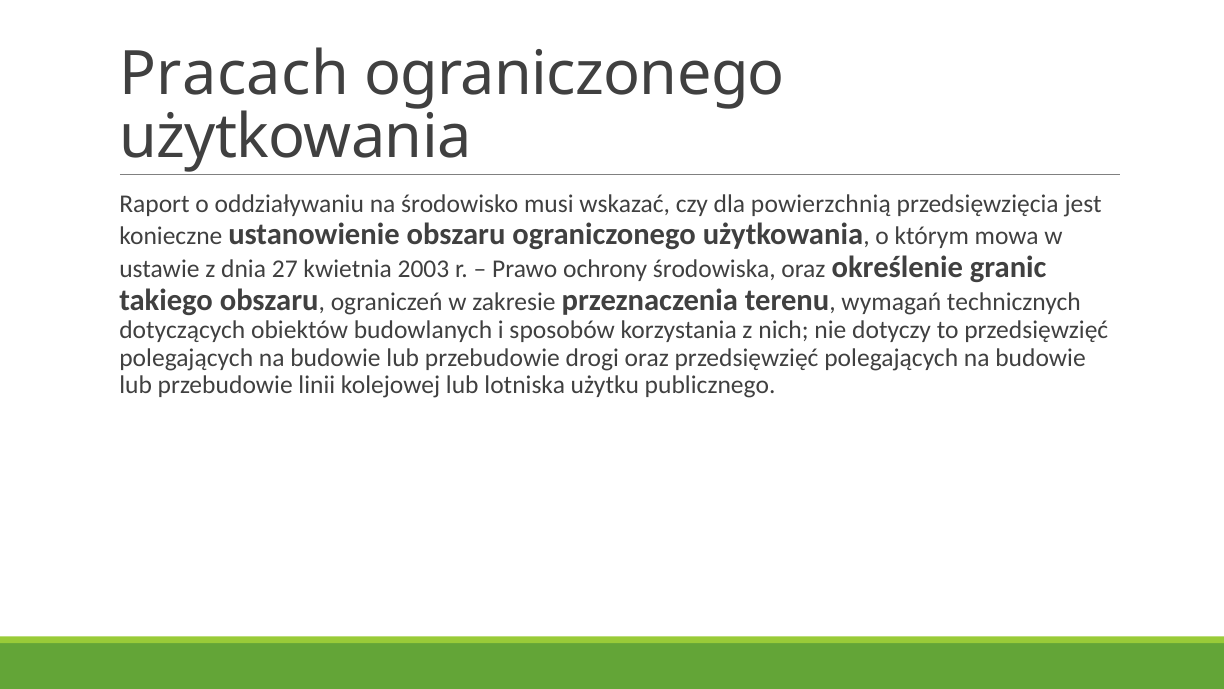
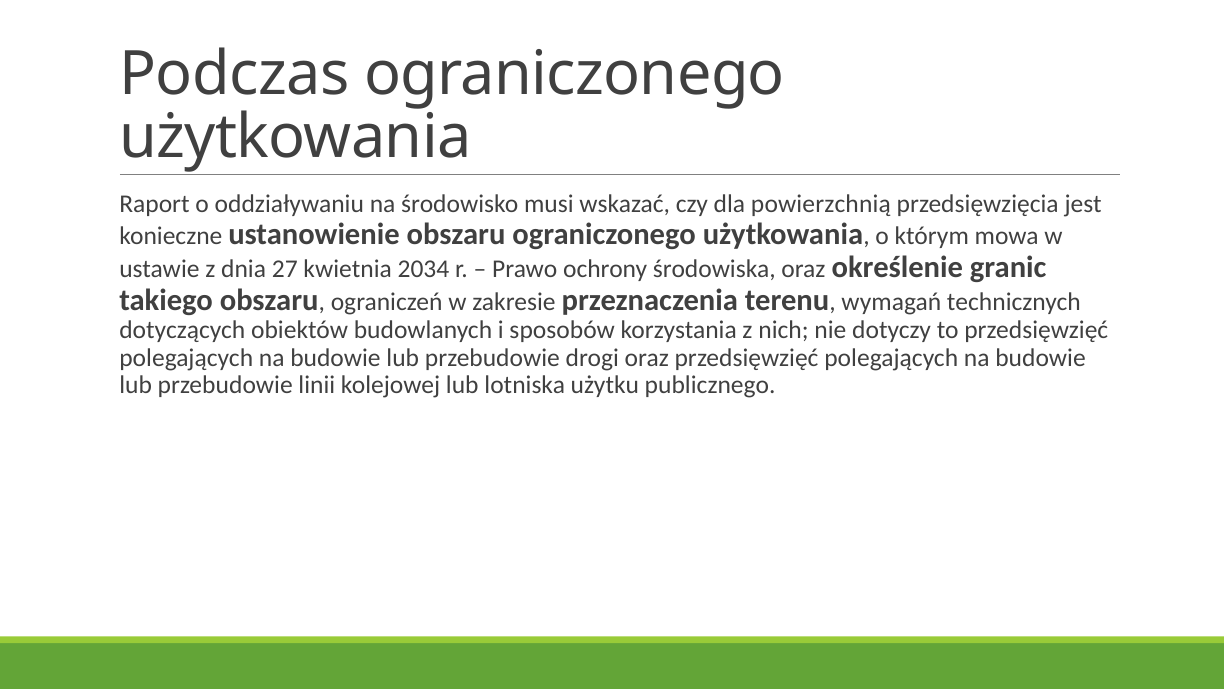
Pracach: Pracach -> Podczas (235, 75)
2003: 2003 -> 2034 (423, 268)
